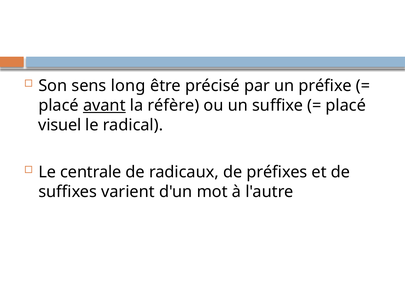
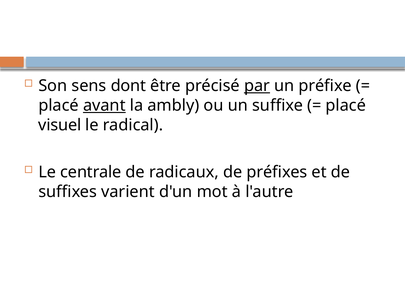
long: long -> dont (128, 86)
par underline: none -> present (257, 86)
réfère: réfère -> ambly (173, 105)
